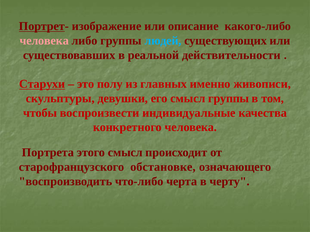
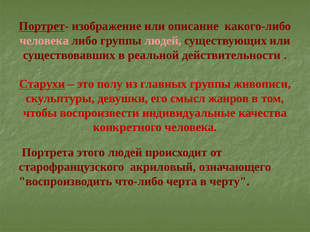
людей colour: light blue -> pink (163, 41)
главных именно: именно -> группы (210, 84)
смысл группы: группы -> жанров (229, 99)
этого смысл: смысл -> людей (125, 153)
обстановке: обстановке -> акриловый (163, 167)
